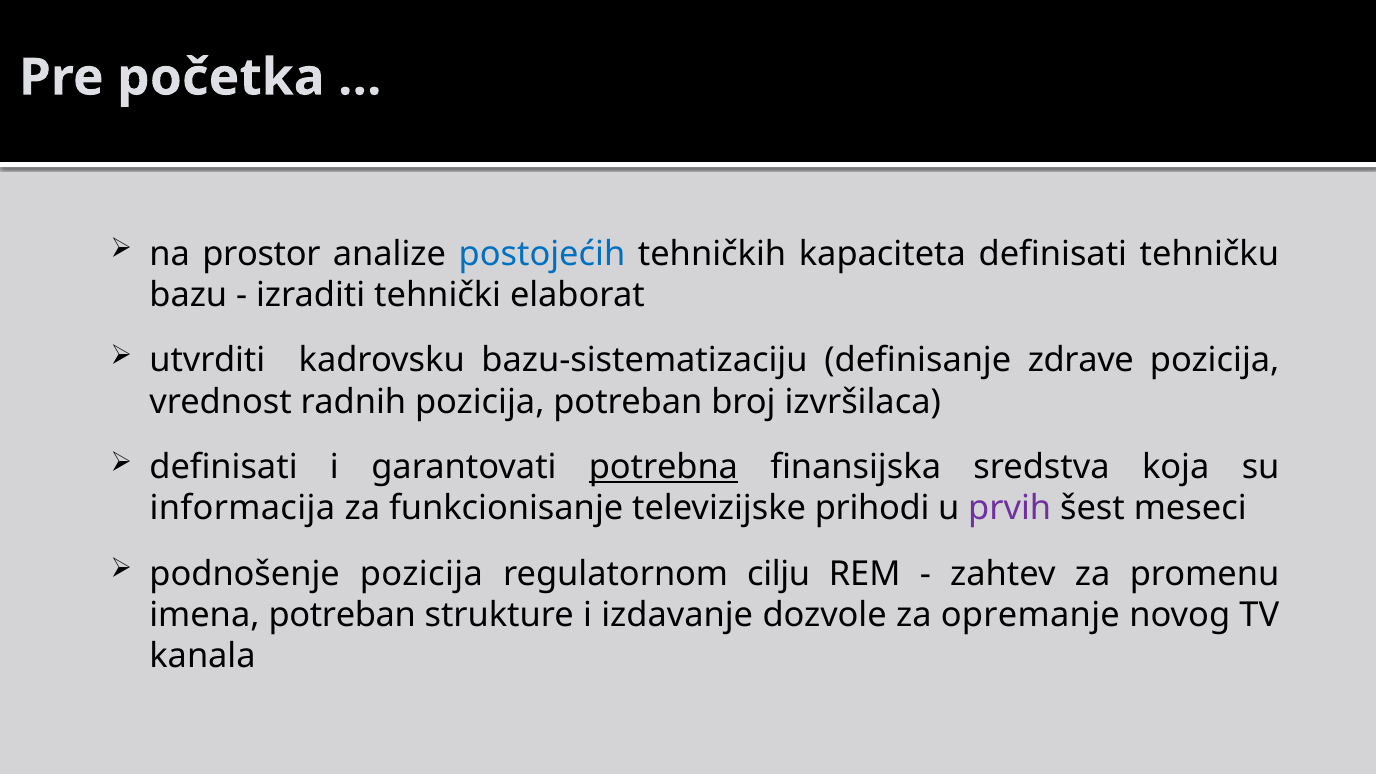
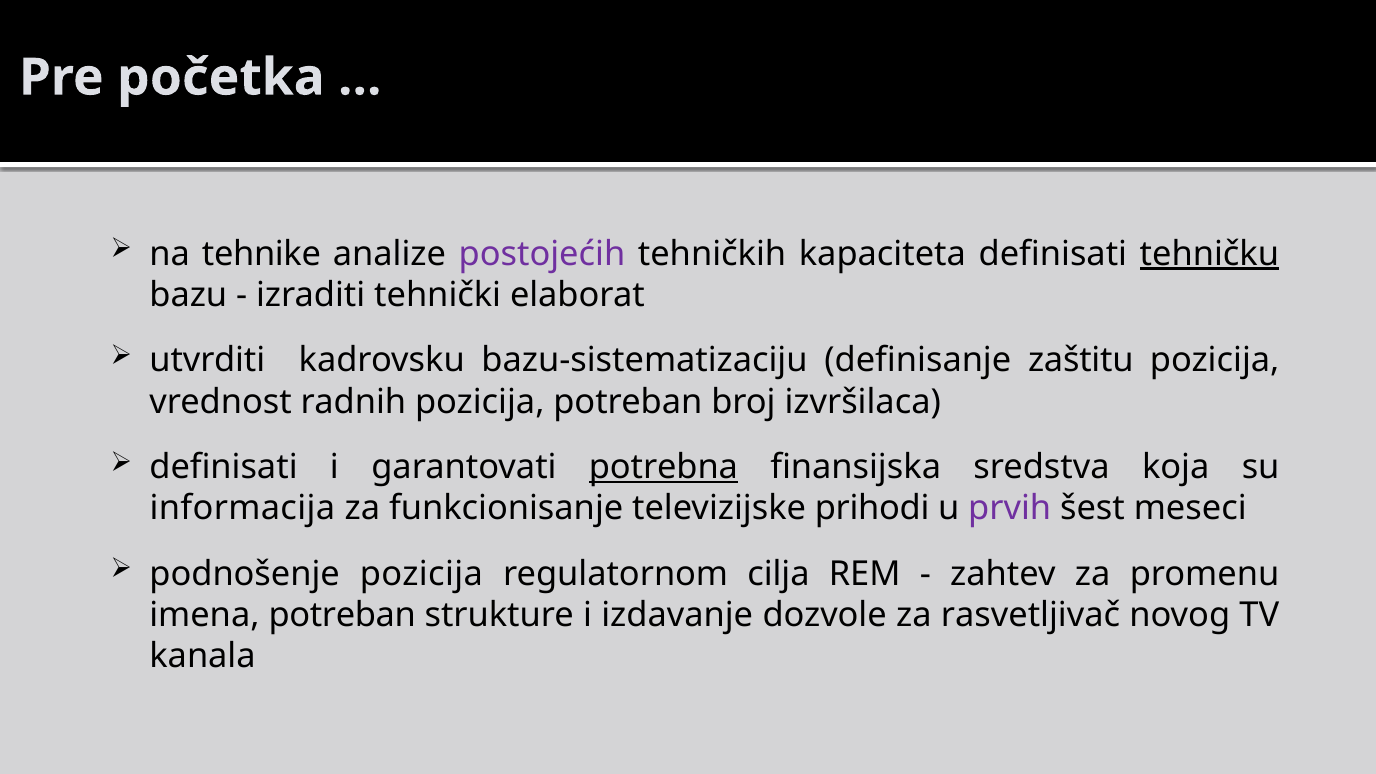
prostor: prostor -> tehnike (261, 254)
postojećih colour: blue -> purple (542, 254)
tehničku underline: none -> present (1209, 254)
zdrave: zdrave -> zaštitu (1081, 360)
cilju: cilju -> cilja (779, 574)
opremanje: opremanje -> rasvetljivač (1031, 615)
